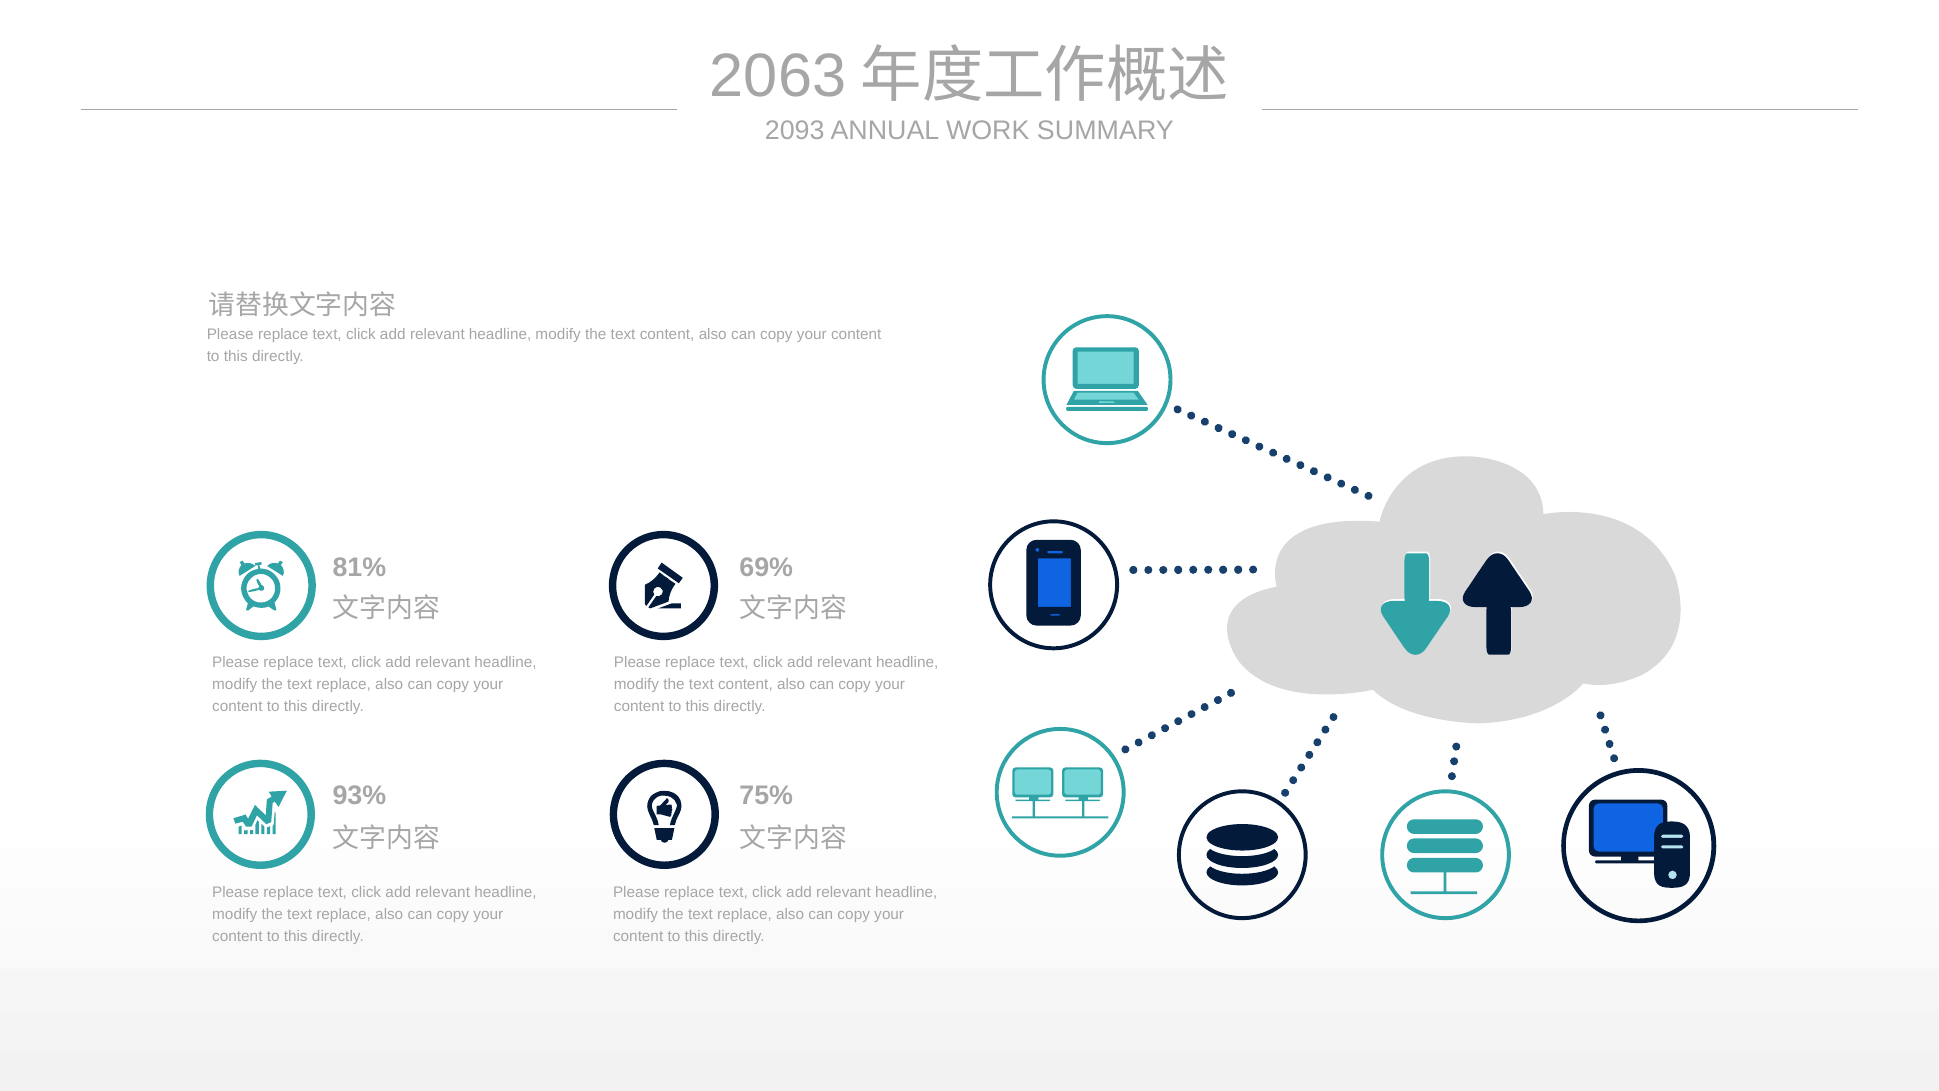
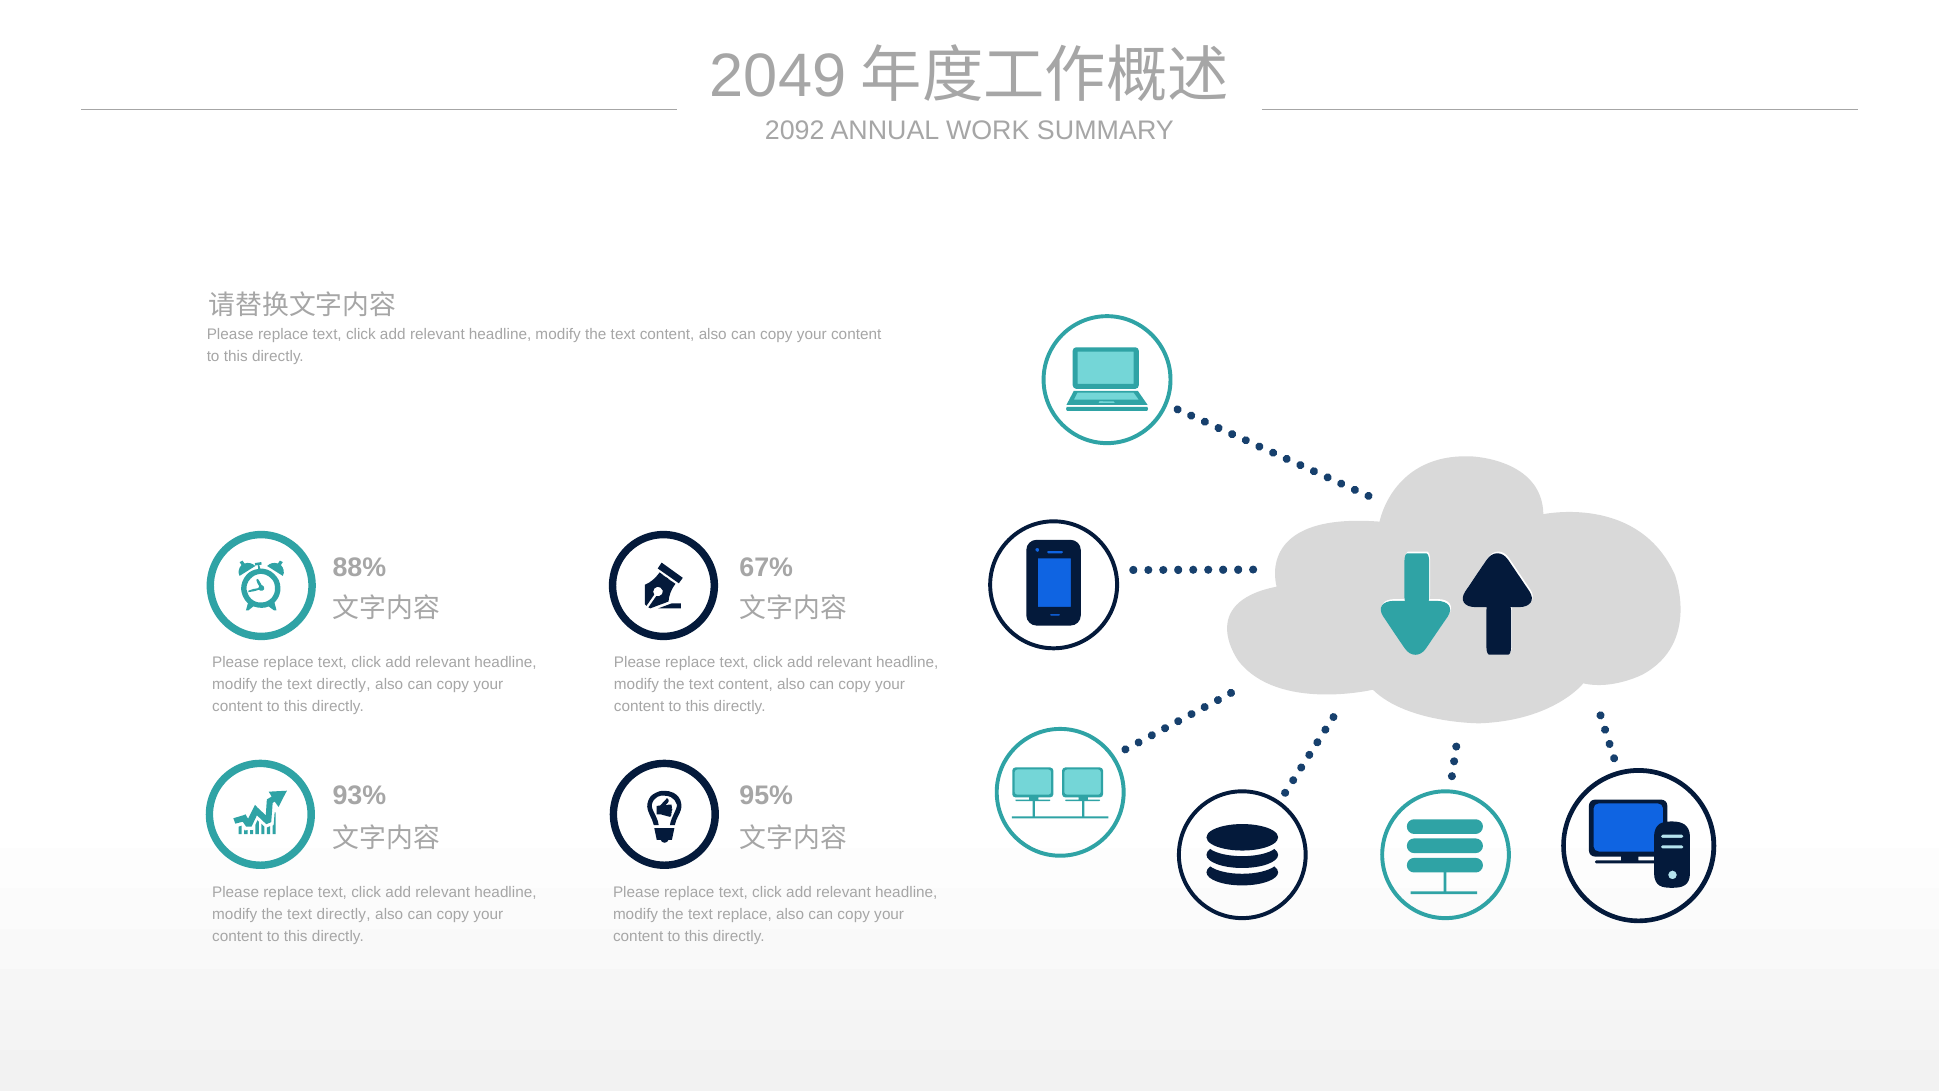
2063: 2063 -> 2049 (778, 77)
2093: 2093 -> 2092 (795, 130)
81%: 81% -> 88% (359, 568)
69%: 69% -> 67% (766, 568)
replace: replace -> directly (344, 684)
75%: 75% -> 95% (766, 795)
replace: replace -> directly (344, 914)
